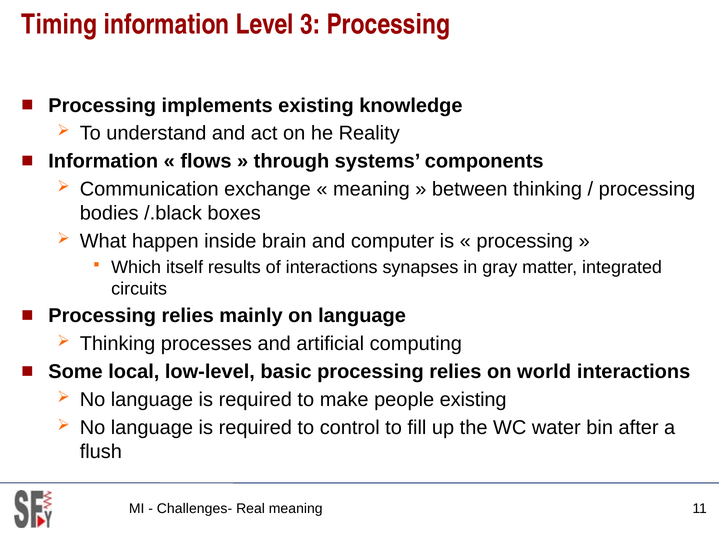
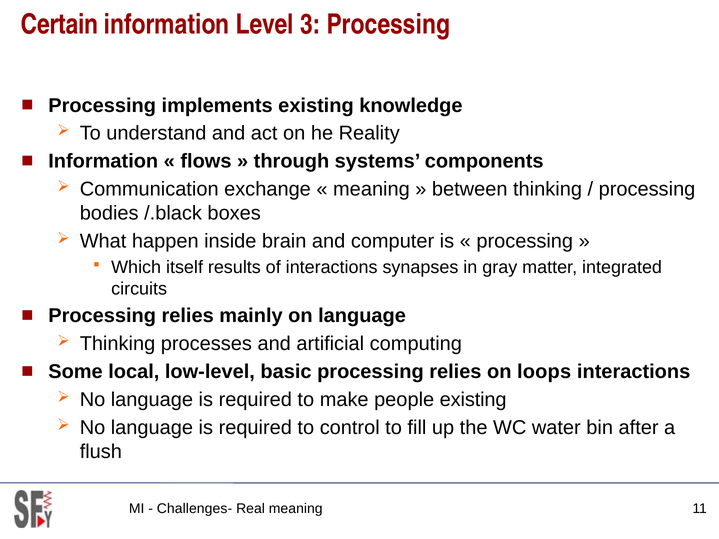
Timing: Timing -> Certain (60, 25)
world: world -> loops (544, 372)
